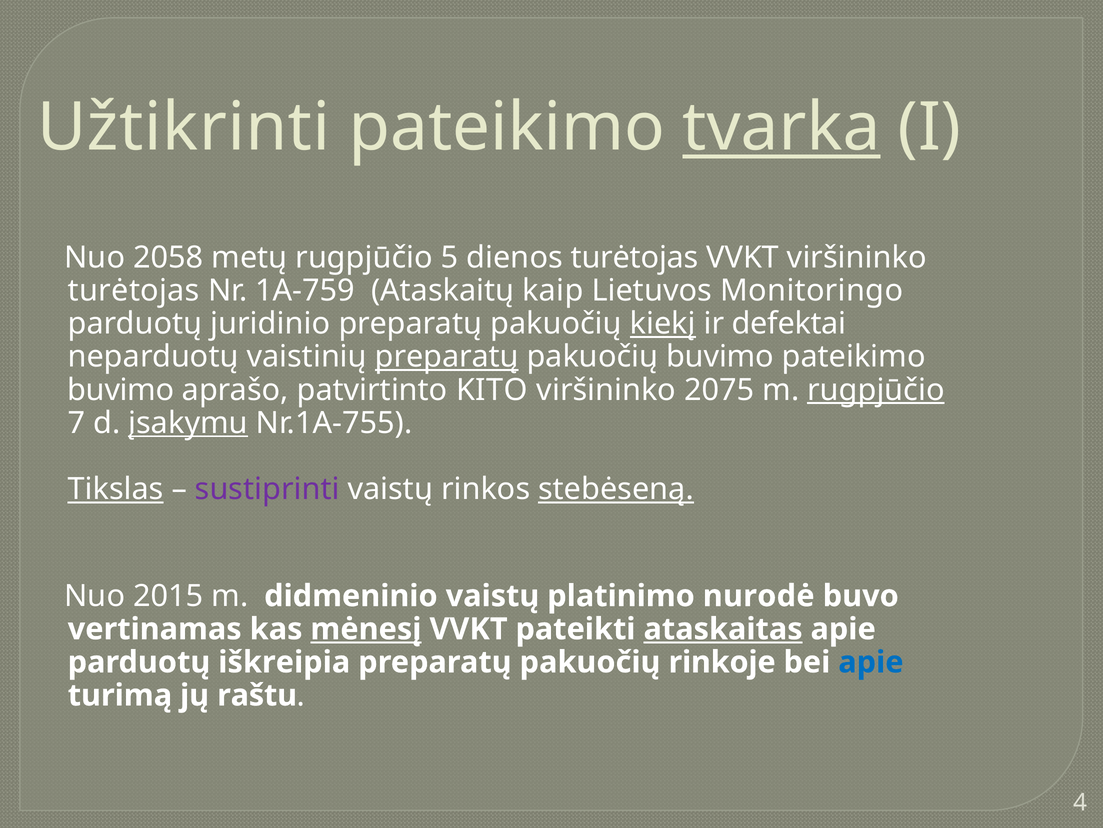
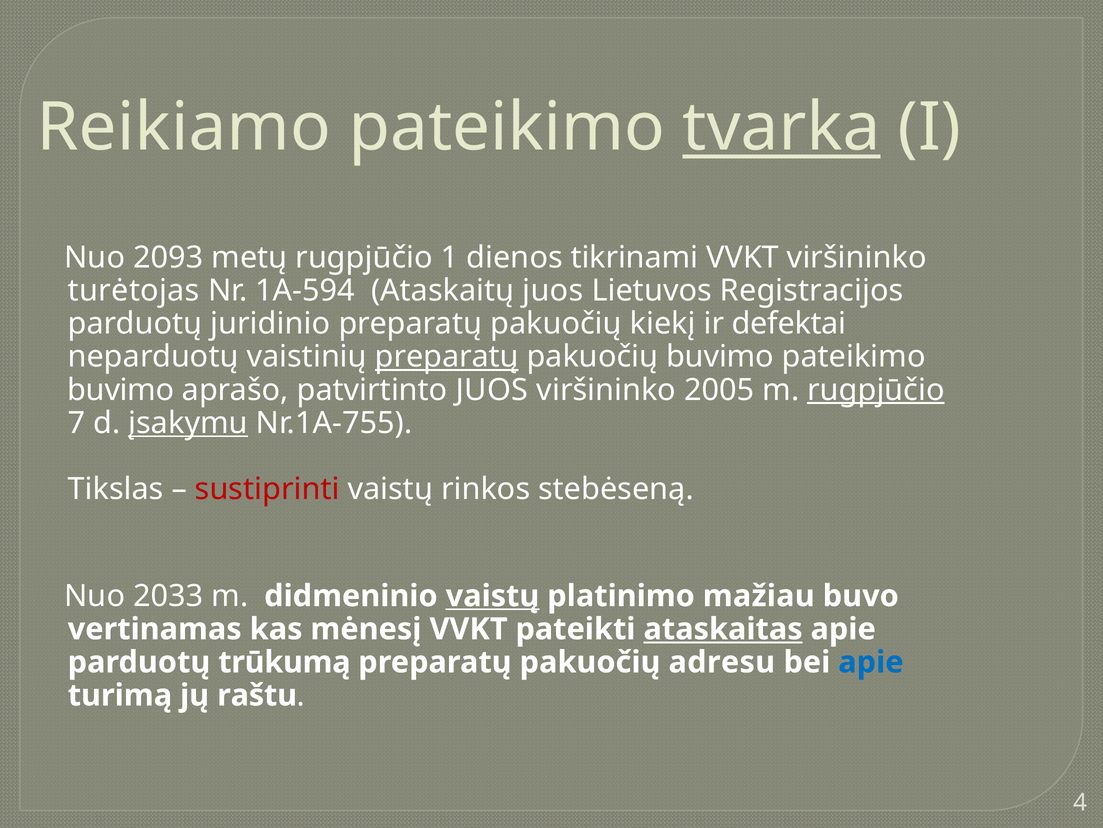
Užtikrinti: Užtikrinti -> Reikiamo (184, 127)
2058: 2058 -> 2093 (168, 257)
5: 5 -> 1 (450, 257)
dienos turėtojas: turėtojas -> tikrinami (634, 257)
1A-759: 1A-759 -> 1A-594 (305, 290)
Ataskaitų kaip: kaip -> juos (553, 290)
Monitoringo: Monitoringo -> Registracijos (812, 290)
kiekį underline: present -> none (663, 323)
patvirtinto KITO: KITO -> JUOS (492, 390)
2075: 2075 -> 2005 (719, 390)
Tikslas underline: present -> none (116, 489)
sustiprinti colour: purple -> red (267, 489)
stebėseną underline: present -> none (616, 489)
2015: 2015 -> 2033 (168, 595)
vaistų underline: none -> present (493, 595)
nurodė: nurodė -> mažiau (759, 595)
mėnesį underline: present -> none (366, 629)
iškreipia: iškreipia -> trūkumą (284, 662)
rinkoje: rinkoje -> adresu (722, 662)
